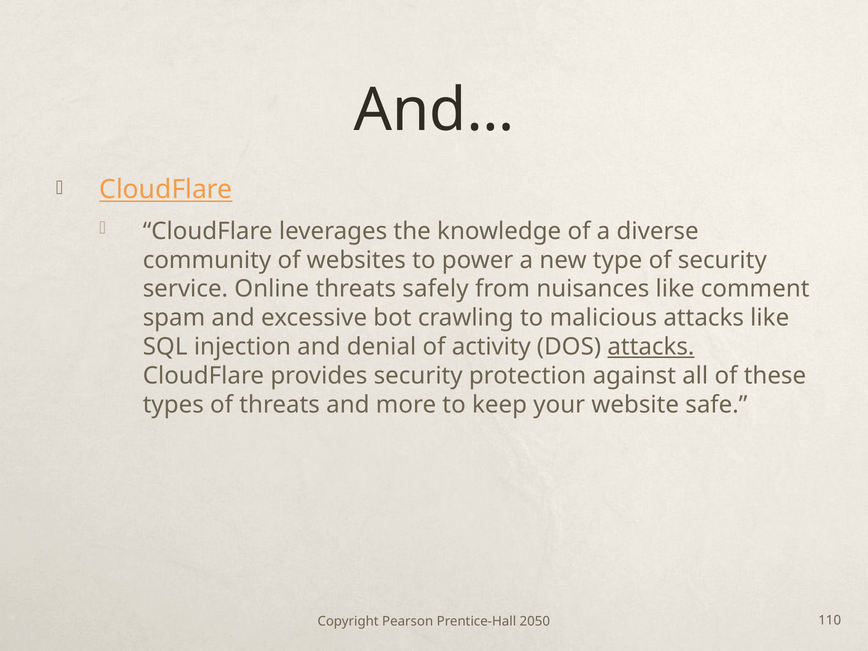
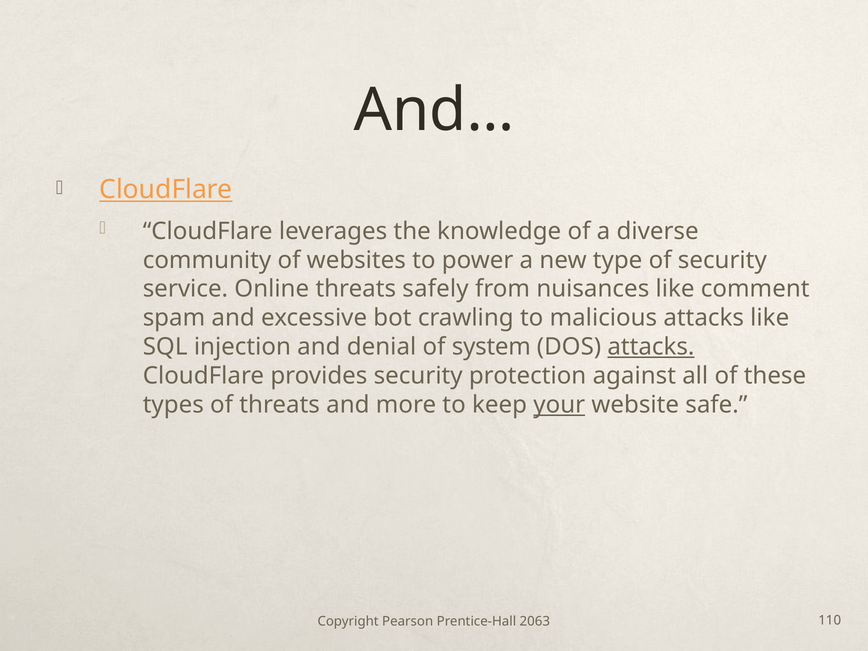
activity: activity -> system (491, 347)
your underline: none -> present (559, 405)
2050: 2050 -> 2063 (535, 622)
